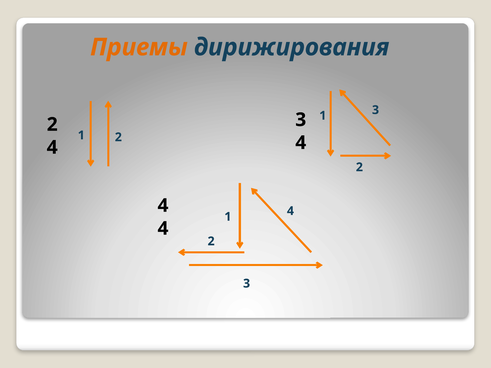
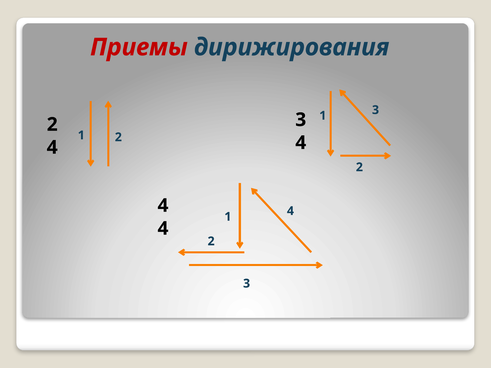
Приемы colour: orange -> red (139, 47)
